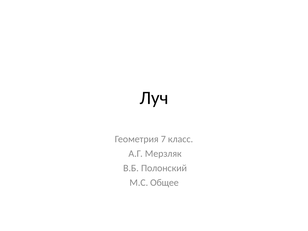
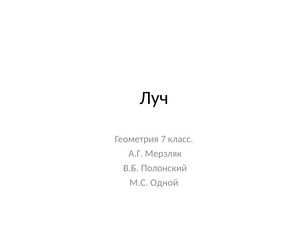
Общее: Общее -> Одной (164, 183)
